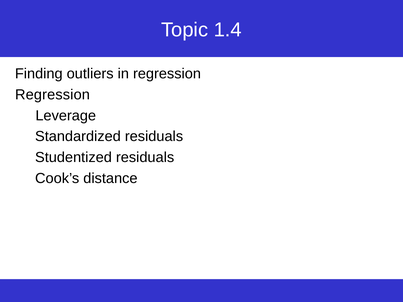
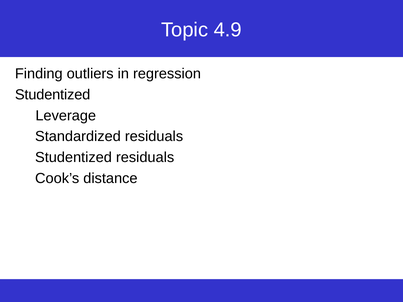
1.4: 1.4 -> 4.9 (228, 30)
Regression: Regression -> Studentized (53, 95)
